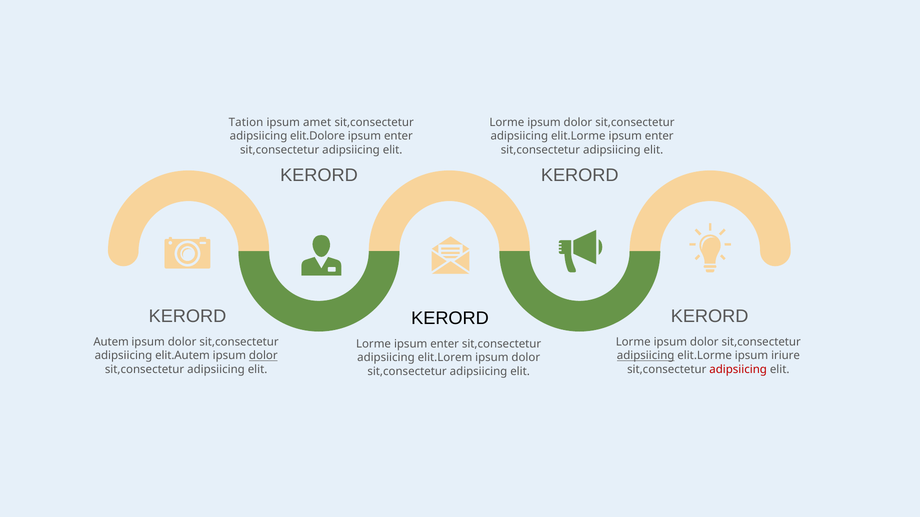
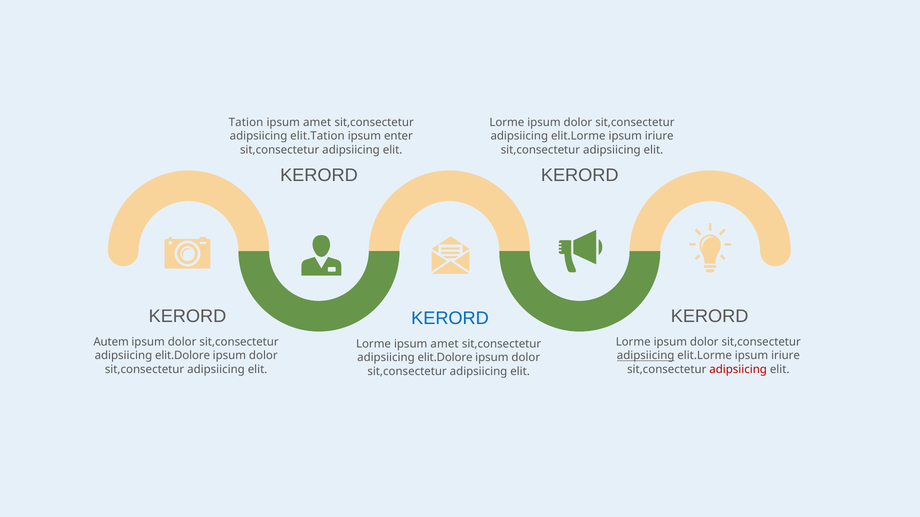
elit.Dolore: elit.Dolore -> elit.Tation (317, 136)
enter: enter -> iriure (659, 136)
KERORD colour: black -> blue (450, 319)
Lorme ipsum enter: enter -> amet (445, 344)
elit.Autem: elit.Autem -> elit.Dolore (183, 356)
dolor underline: present -> none (263, 356)
elit.Lorem: elit.Lorem -> elit.Dolore (445, 358)
